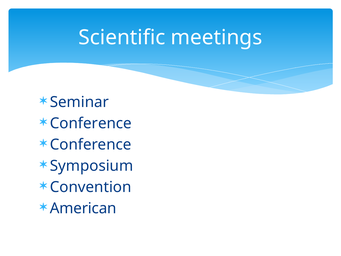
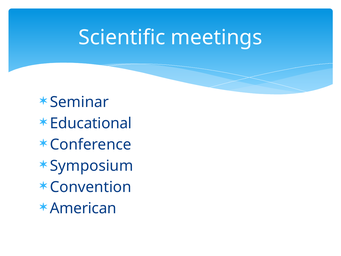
Conference: Conference -> Educational (91, 123)
